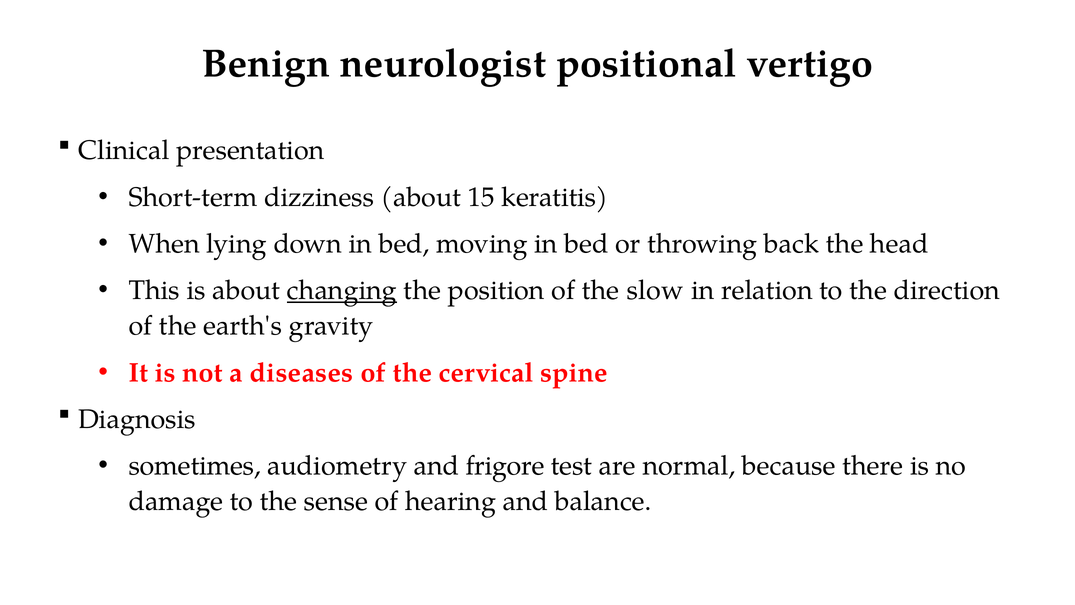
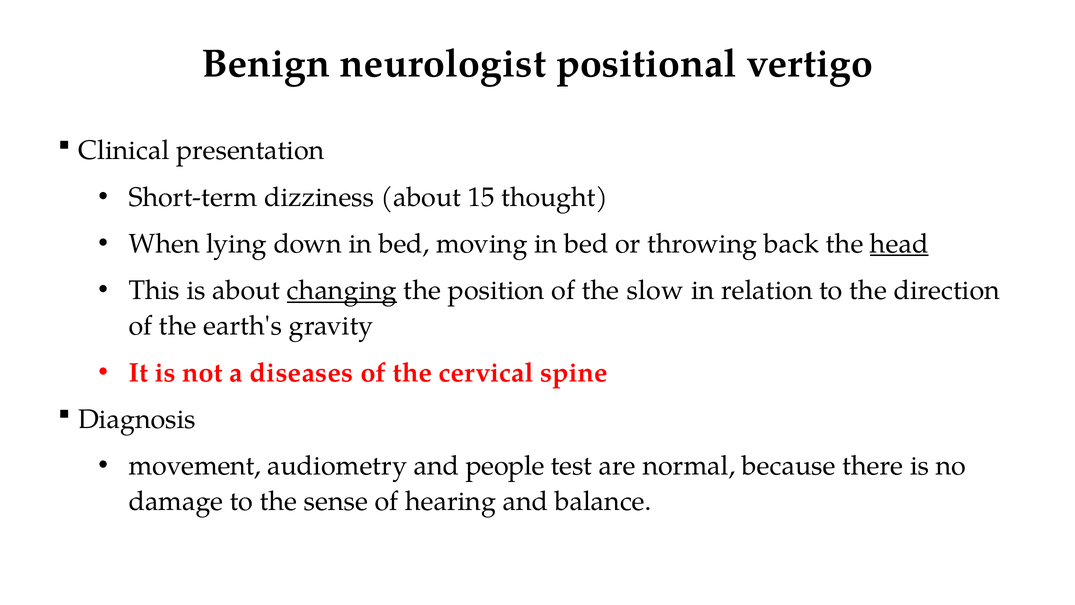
keratitis: keratitis -> thought (555, 197)
head underline: none -> present (899, 244)
sometimes: sometimes -> movement (195, 466)
frigore: frigore -> people (505, 466)
